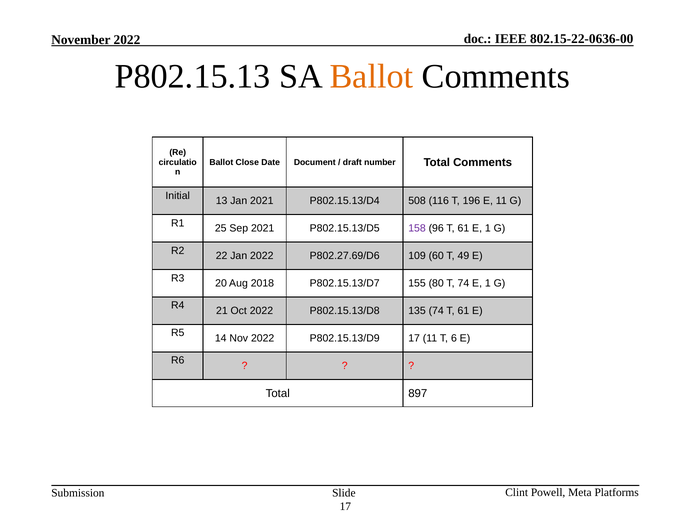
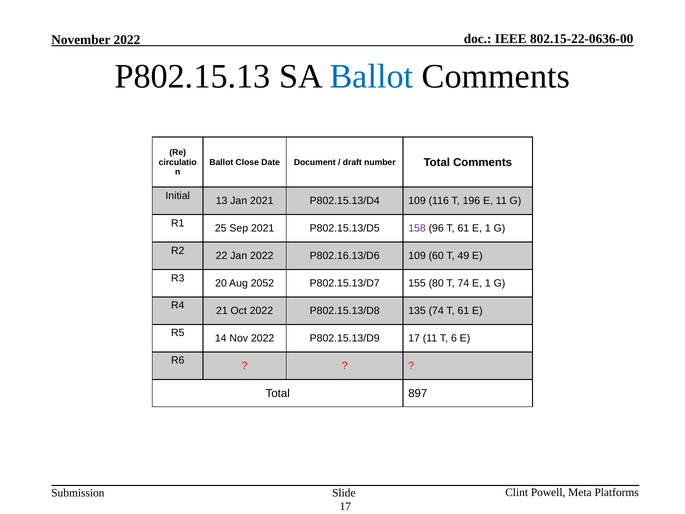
Ballot colour: orange -> blue (371, 77)
P802.15.13/D4 508: 508 -> 109 (417, 201)
P802.27.69/D6: P802.27.69/D6 -> P802.16.13/D6 (345, 256)
2018: 2018 -> 2052 (262, 283)
